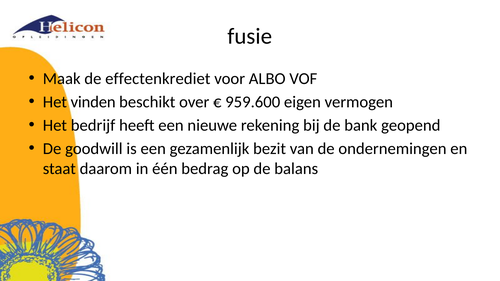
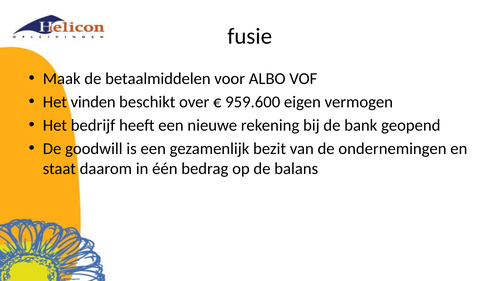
effectenkrediet: effectenkrediet -> betaalmiddelen (158, 79)
